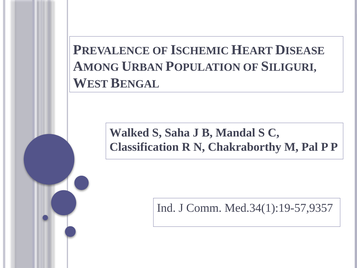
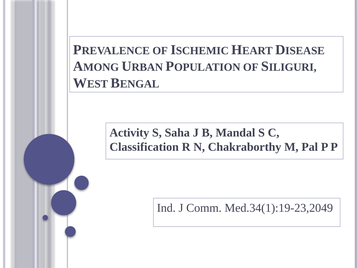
Walked: Walked -> Activity (129, 132)
Med.34(1):19-57,9357: Med.34(1):19-57,9357 -> Med.34(1):19-23,2049 (279, 208)
